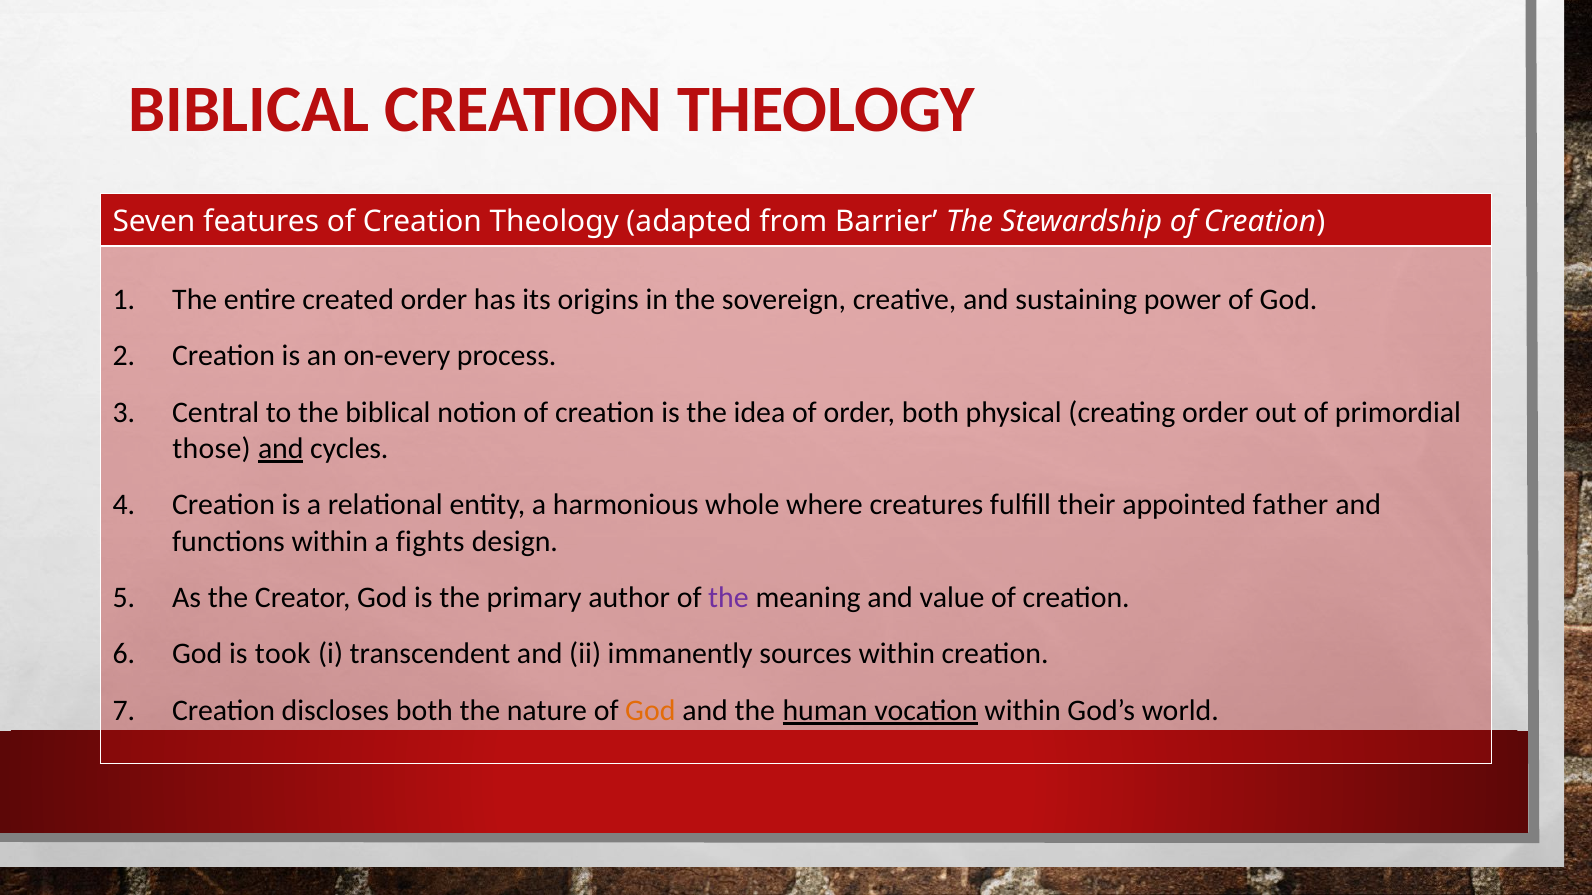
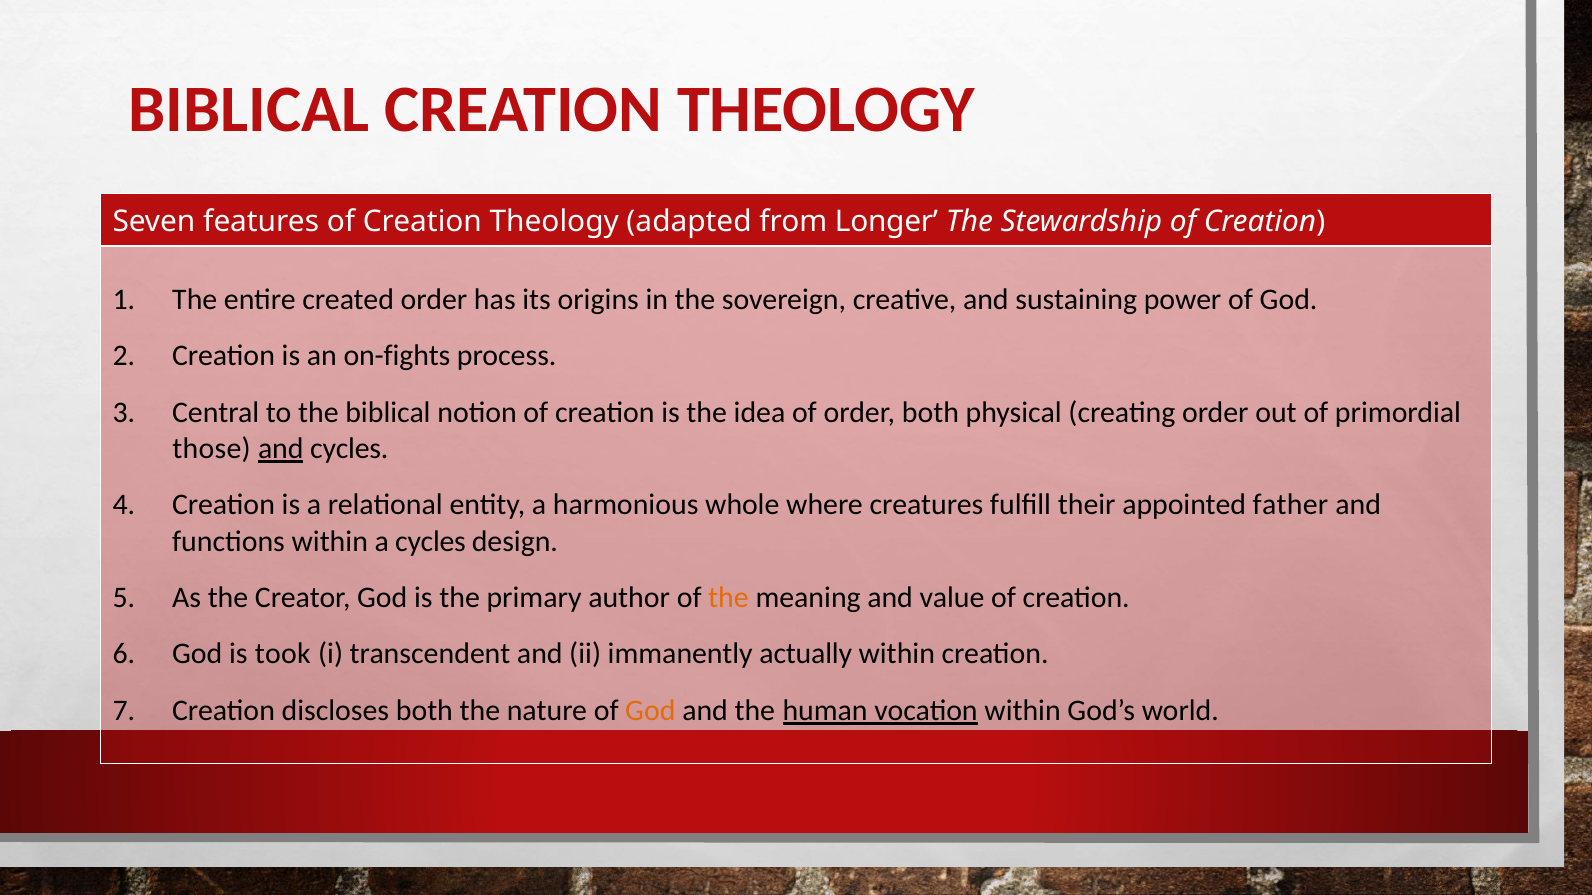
Barrier: Barrier -> Longer (887, 222)
on-every: on-every -> on-fights (397, 356)
a fights: fights -> cycles (430, 542)
the colour: purple -> orange (728, 598)
sources: sources -> actually (806, 654)
